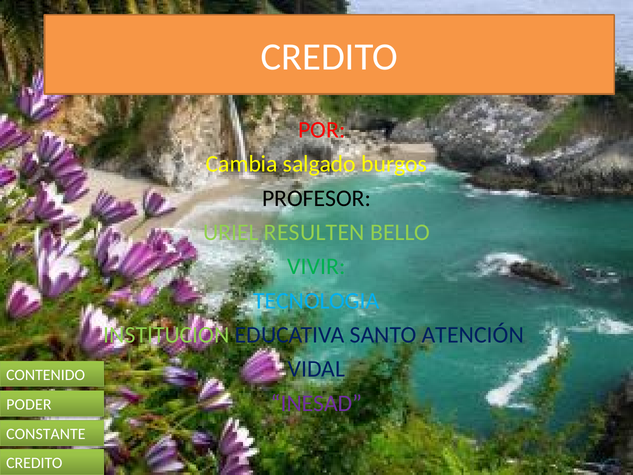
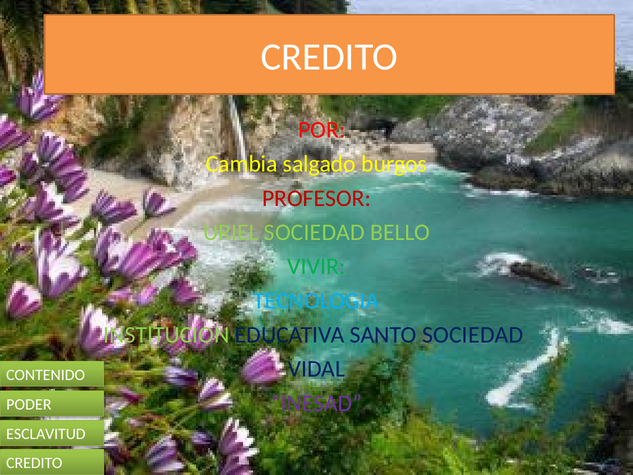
PROFESOR colour: black -> red (317, 198)
URIEL RESULTEN: RESULTEN -> SOCIEDAD (314, 232)
SANTO ATENCIÓN: ATENCIÓN -> SOCIEDAD (473, 335)
CONSTANTE: CONSTANTE -> ESCLAVITUD (46, 434)
